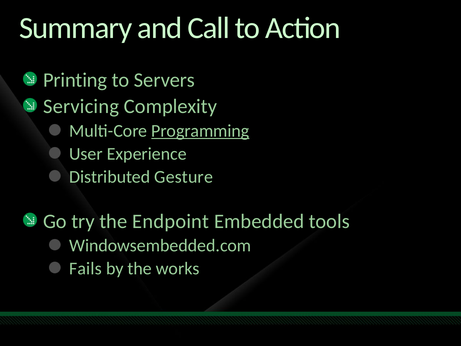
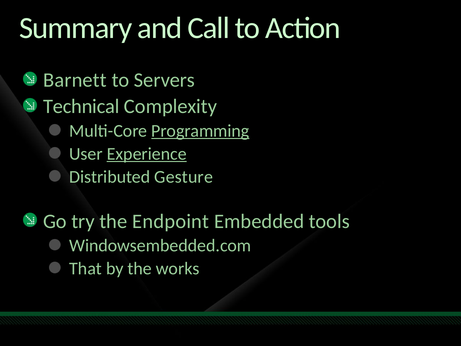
Printing: Printing -> Barnett (75, 80)
Servicing: Servicing -> Technical (81, 106)
Experience underline: none -> present (147, 154)
Fails: Fails -> That (86, 268)
